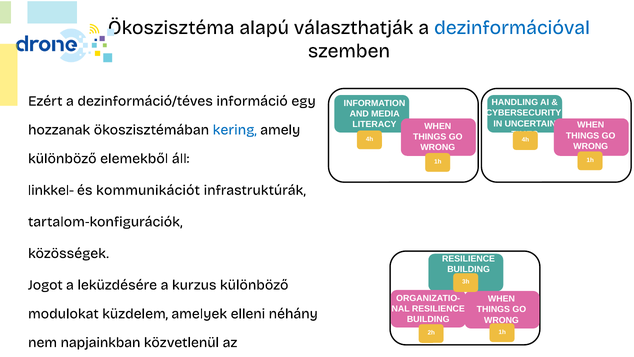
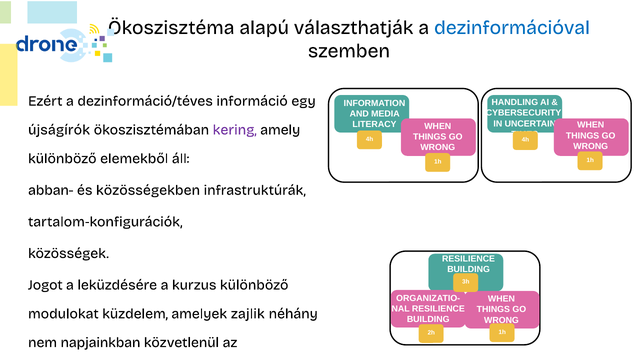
hozzanak: hozzanak -> újságírók (59, 130)
kering colour: blue -> purple (235, 130)
linkkel-: linkkel- -> abban- (51, 190)
kommunikációt: kommunikációt -> közösségekben (148, 190)
elleni: elleni -> zajlik (248, 313)
